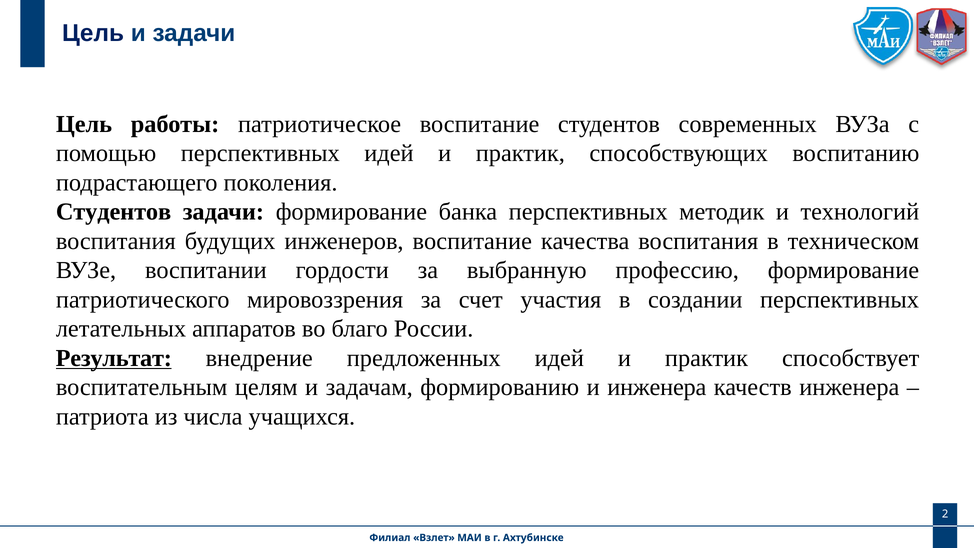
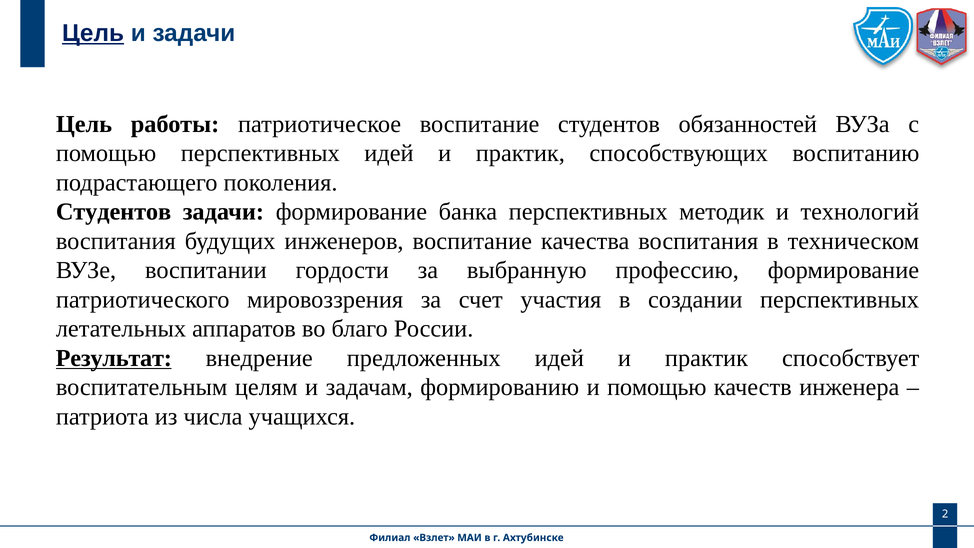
Цель underline: none -> present (93, 33)
современных: современных -> обязанностей (748, 124)
и инженера: инженера -> помощью (657, 387)
